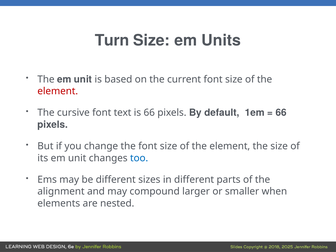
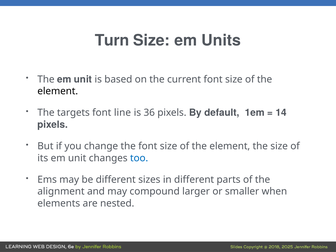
element colour: red -> black (58, 91)
cursive: cursive -> targets (73, 113)
text: text -> line (122, 113)
is 66: 66 -> 36 (149, 113)
66: 66 -> 14 (281, 113)
